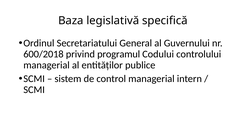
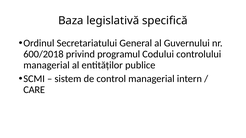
SCMI: SCMI -> CARE (34, 90)
